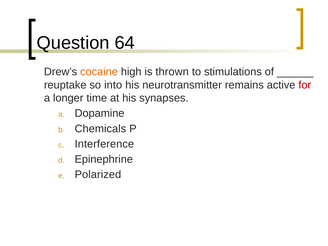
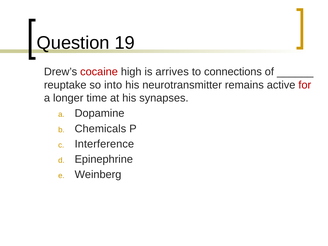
64: 64 -> 19 (125, 43)
cocaine colour: orange -> red (99, 72)
thrown: thrown -> arrives (172, 72)
stimulations: stimulations -> connections (233, 72)
Polarized: Polarized -> Weinberg (98, 175)
